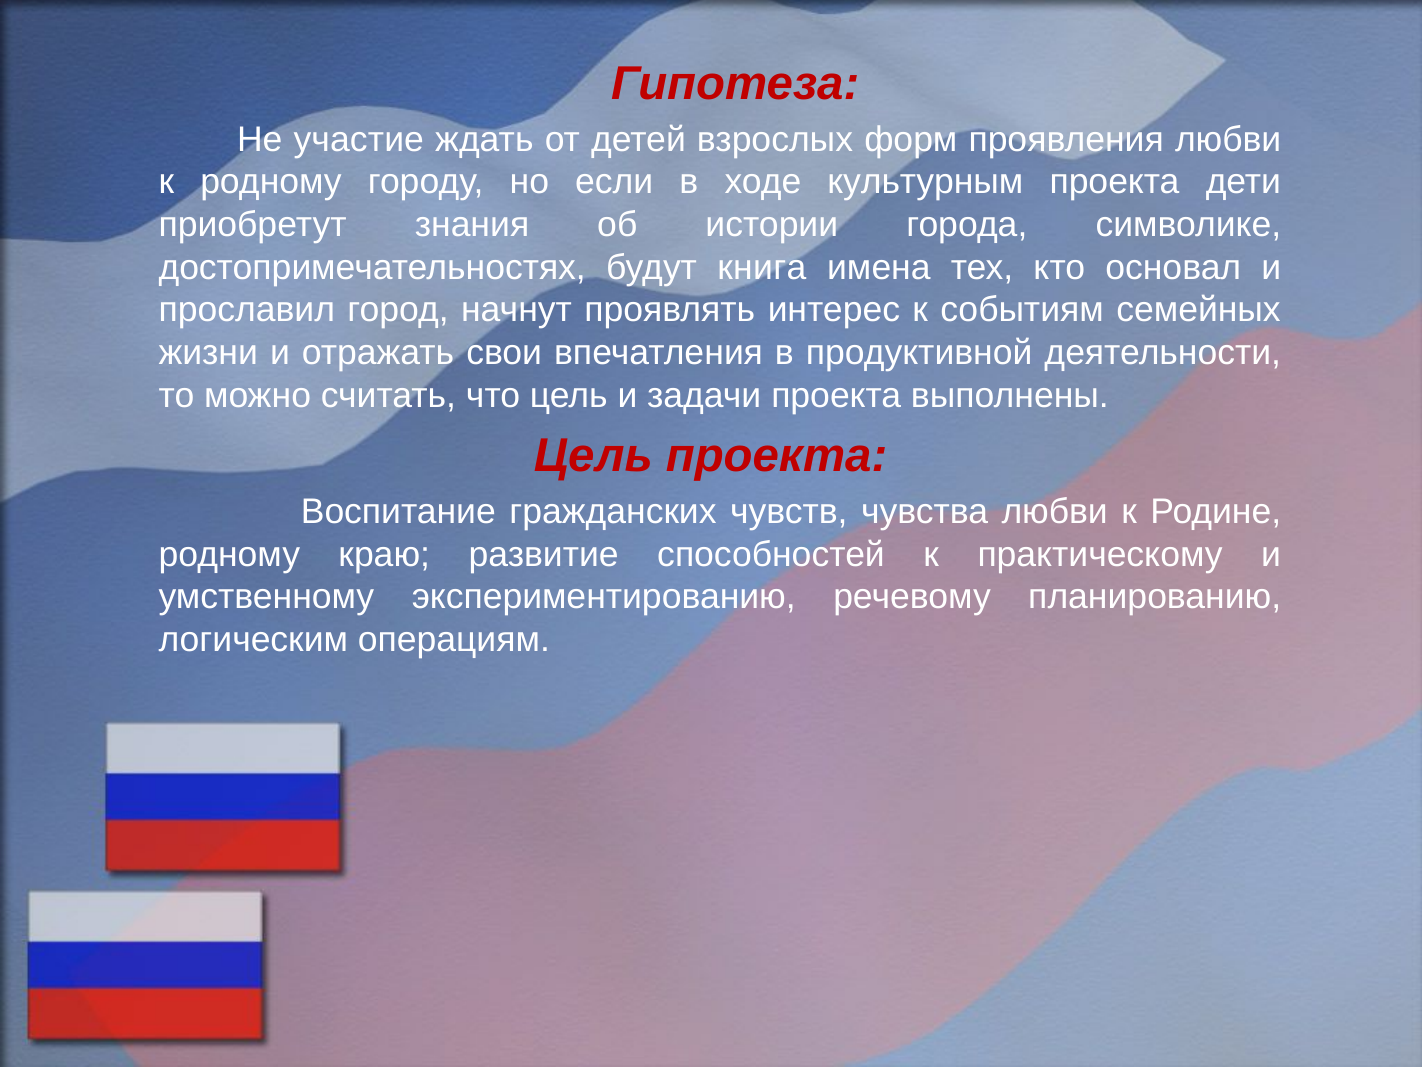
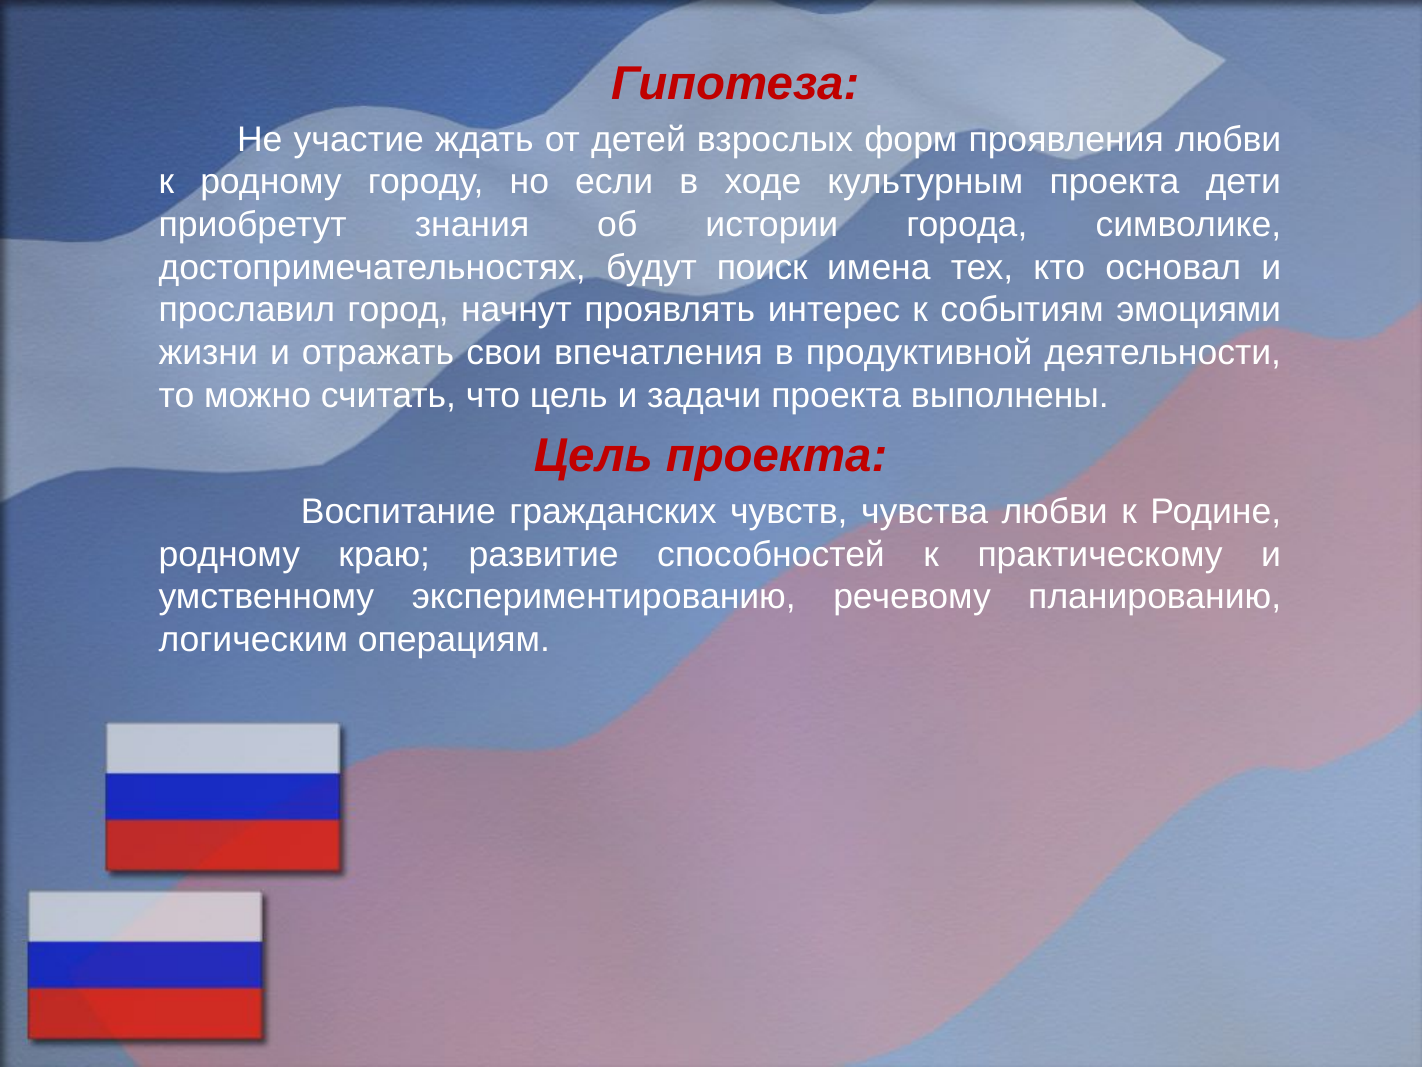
книга: книга -> поиск (762, 267)
семейных: семейных -> эмоциями (1199, 310)
